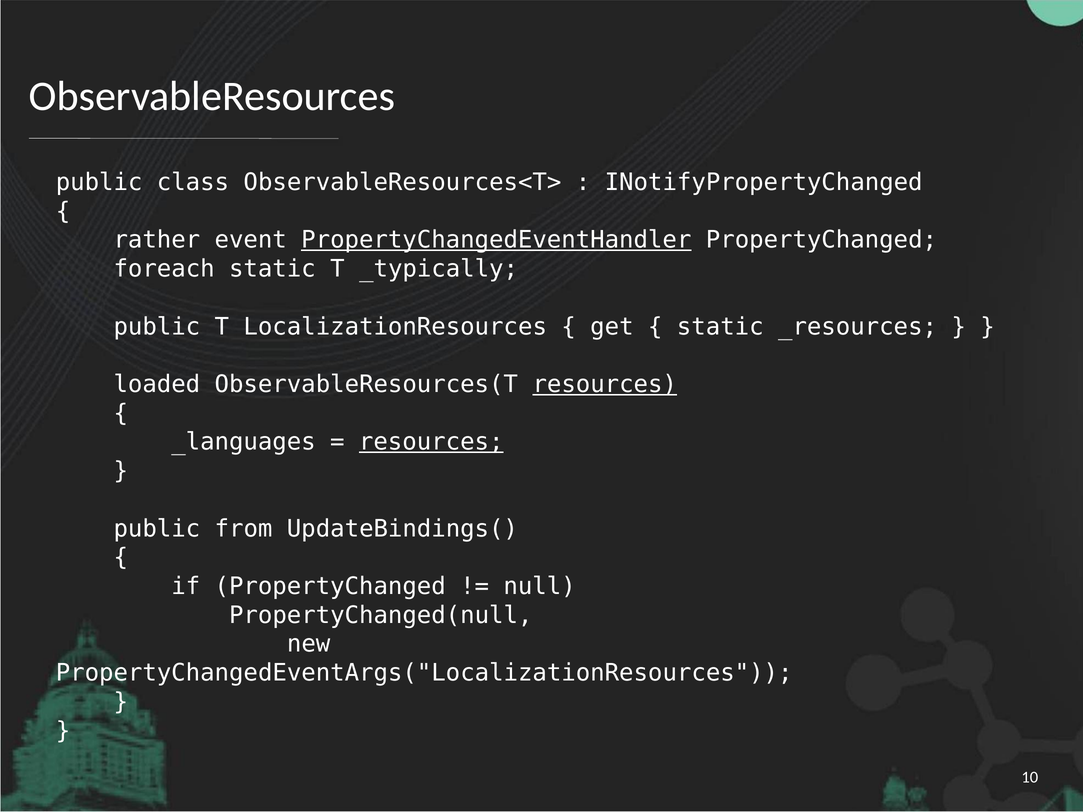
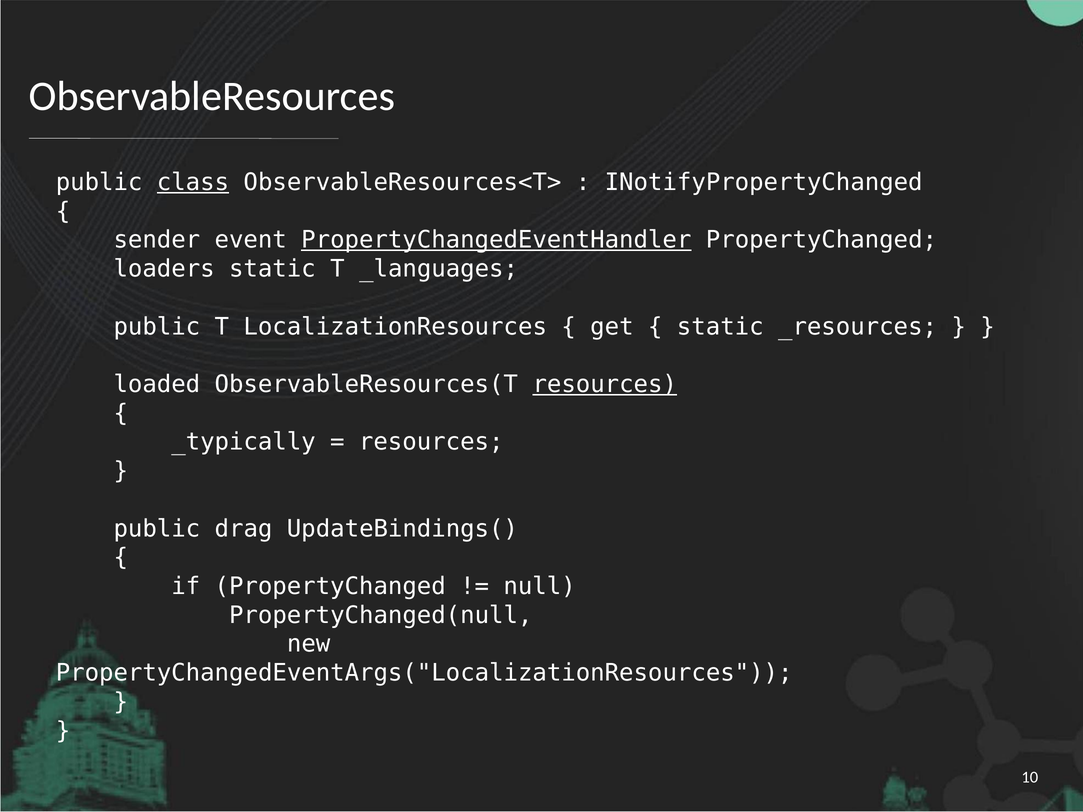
class underline: none -> present (193, 182)
rather: rather -> sender (157, 240)
foreach: foreach -> loaders (164, 269)
_typically: _typically -> _languages (439, 269)
_languages: _languages -> _typically (243, 442)
resources underline: present -> none (431, 442)
from: from -> drag (244, 529)
